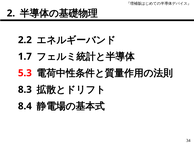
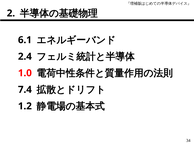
2.2: 2.2 -> 6.1 (25, 40)
1.7: 1.7 -> 2.4 (25, 56)
5.3: 5.3 -> 1.0 (25, 73)
8.3: 8.3 -> 7.4 (25, 89)
8.4: 8.4 -> 1.2 (25, 106)
